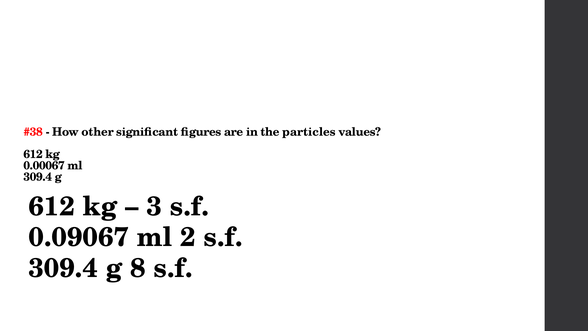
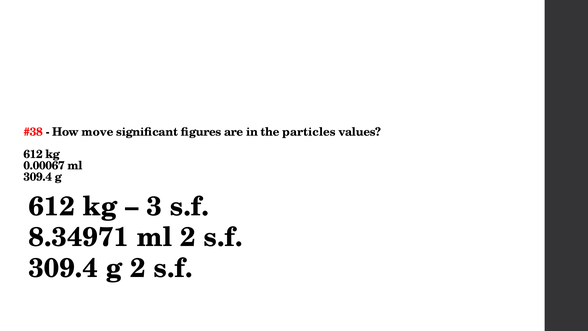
other: other -> move (98, 132)
0.09067: 0.09067 -> 8.34971 (79, 237)
g 8: 8 -> 2 (138, 268)
